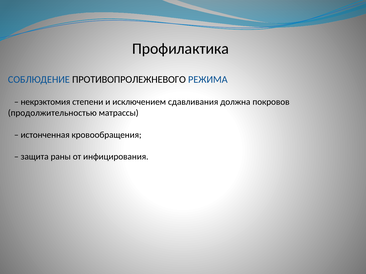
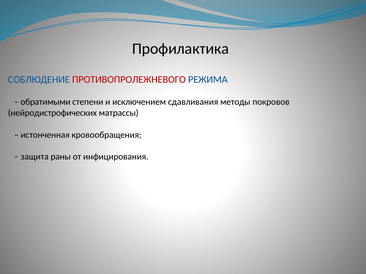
ПРОТИВОПРОЛЕЖНЕВОГО colour: black -> red (129, 80)
некрэктомия: некрэктомия -> обратимыми (45, 102)
должна: должна -> методы (235, 102)
продолжительностью: продолжительностью -> нейродистрофических (52, 113)
